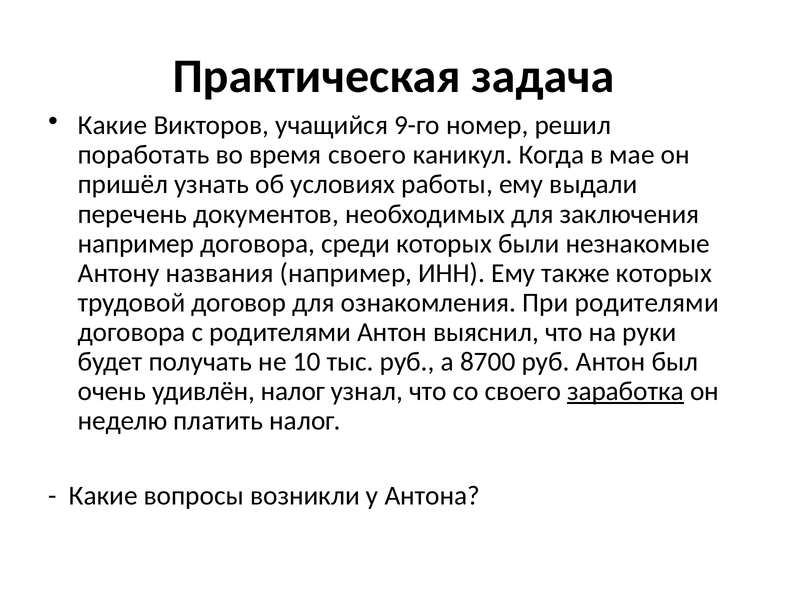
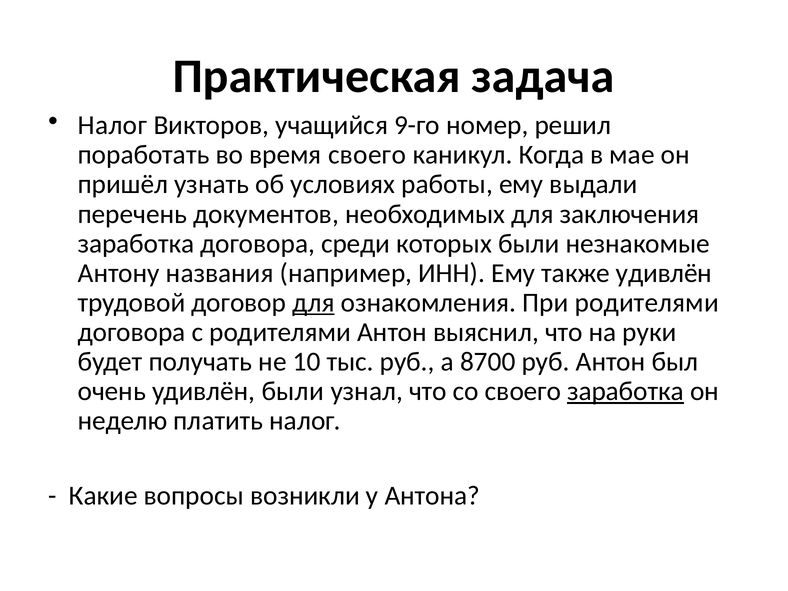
Какие: Какие -> Налог (112, 125)
например: например -> заработка (136, 244)
также которых: которых -> удивлён (664, 273)
для underline: none -> present (314, 303)
удивлён налог: налог -> были (293, 391)
